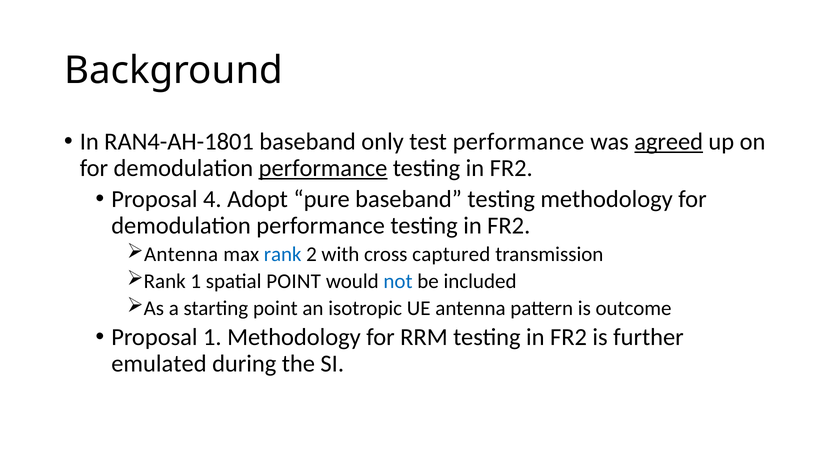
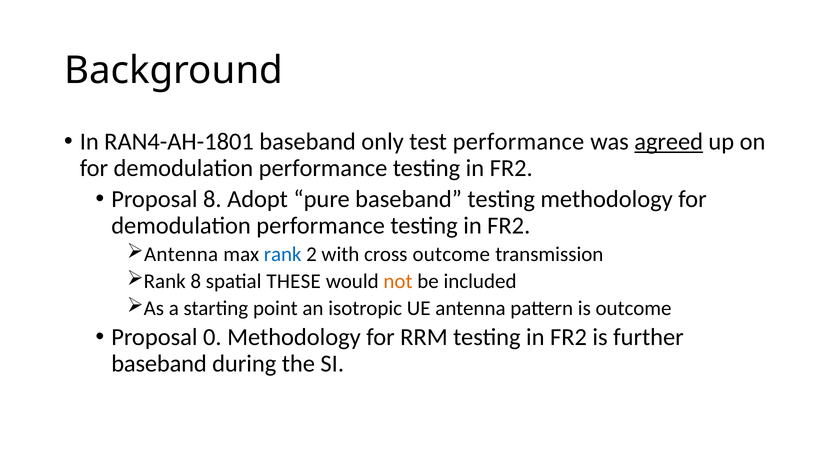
performance underline: present -> none (323, 168)
Proposal 4: 4 -> 8 (212, 199)
cross captured: captured -> outcome (451, 255)
Rank 1: 1 -> 8 (196, 282)
spatial POINT: POINT -> THESE (294, 282)
not colour: blue -> orange (398, 282)
Proposal 1: 1 -> 0 (212, 338)
emulated: emulated -> baseband (159, 364)
